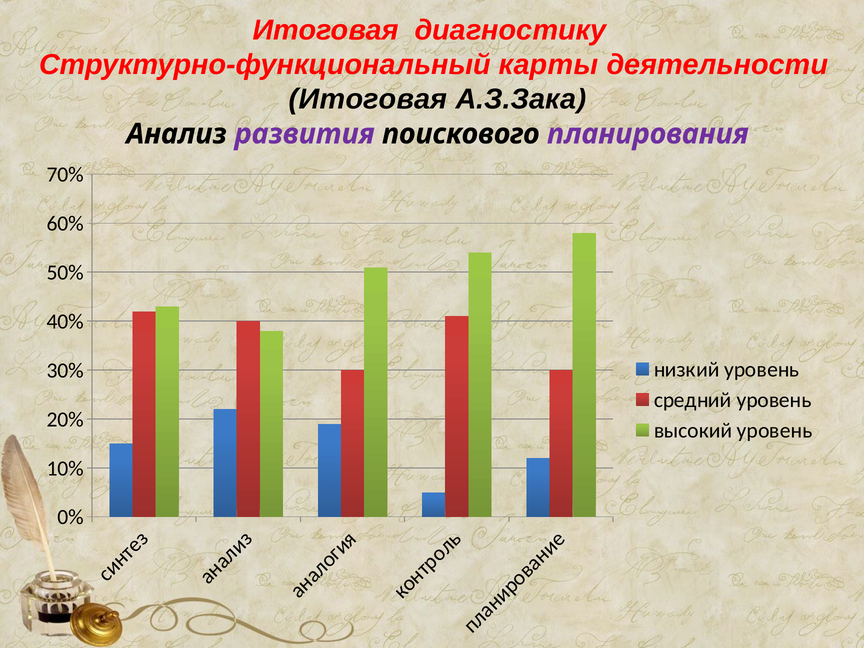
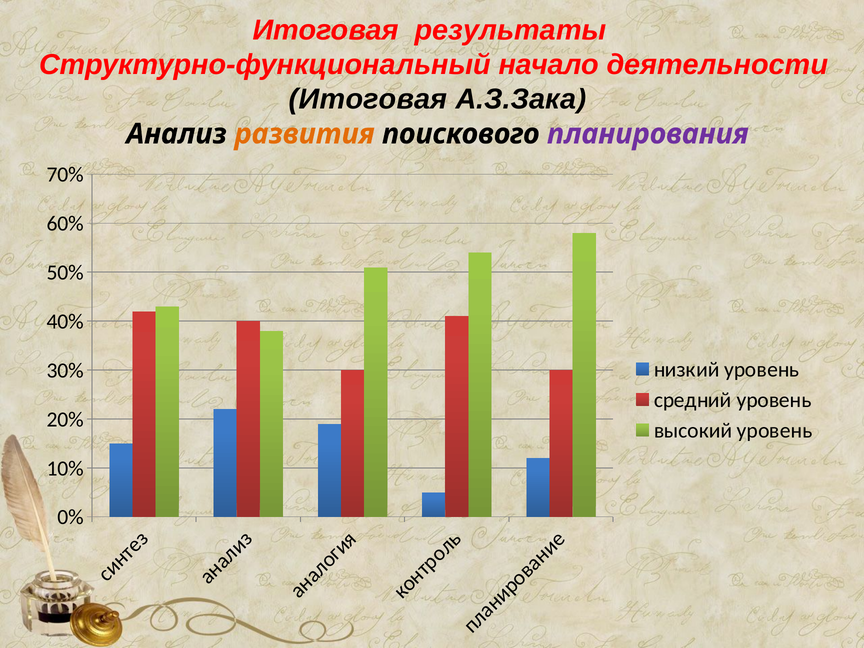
диагностику: диагностику -> результаты (510, 30)
карты: карты -> начало (549, 65)
развития colour: purple -> orange (304, 134)
